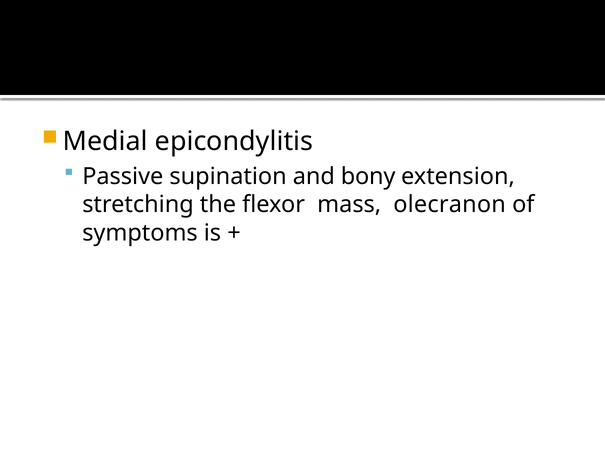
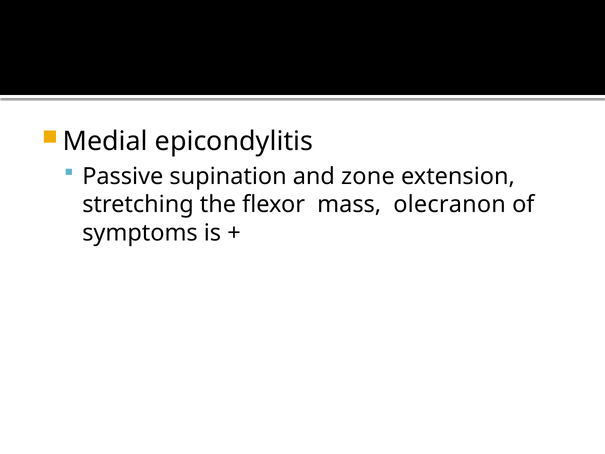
bony: bony -> zone (368, 176)
